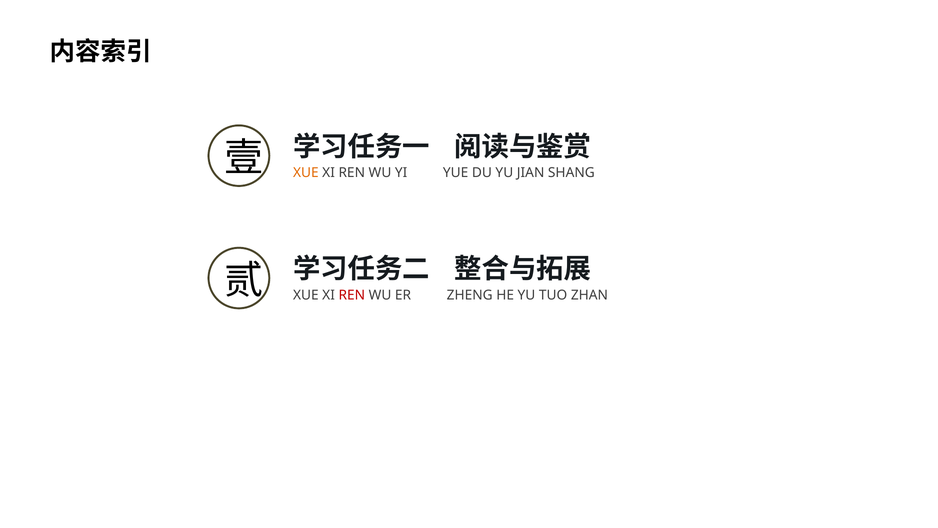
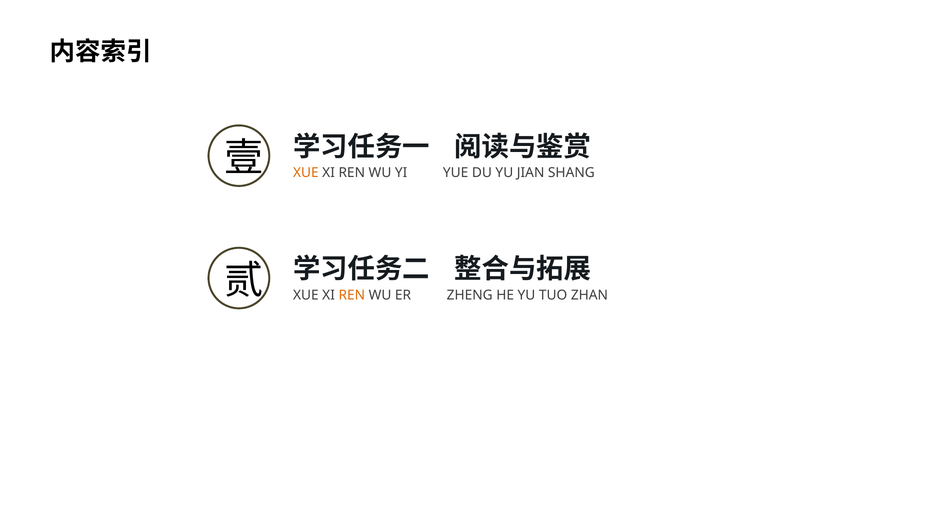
REN colour: red -> orange (352, 295)
